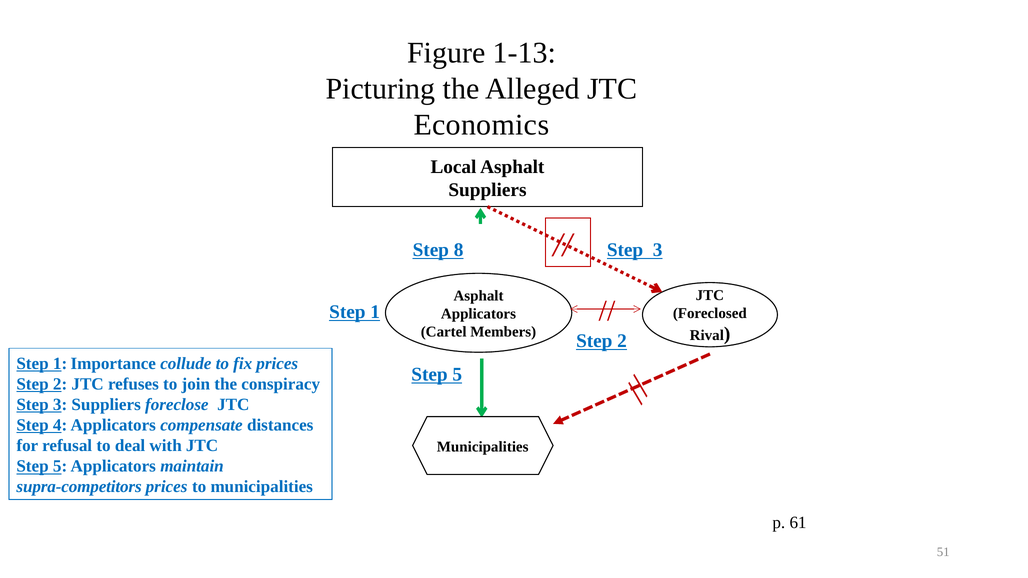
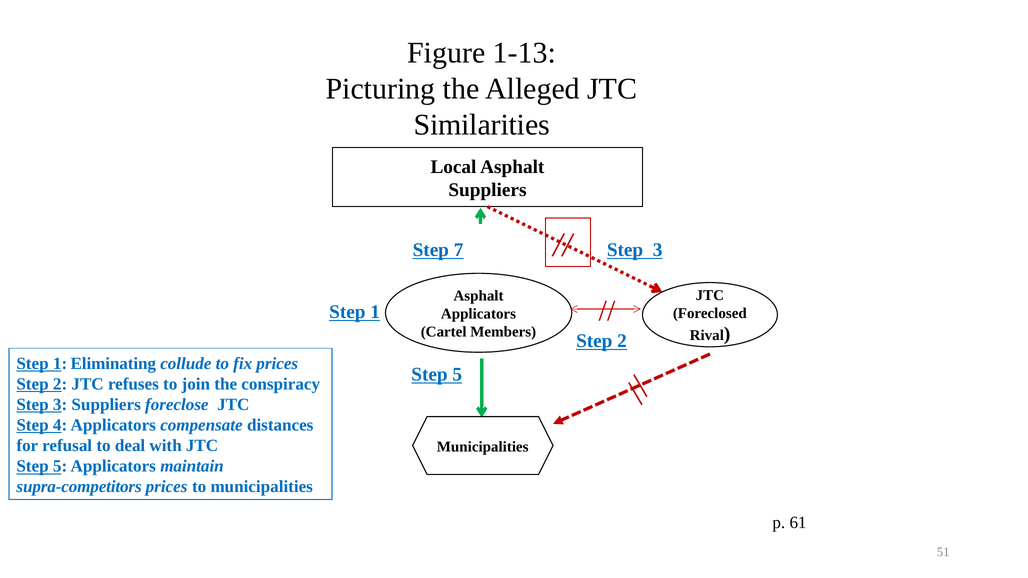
Economics: Economics -> Similarities (482, 125)
8: 8 -> 7 (459, 250)
Importance: Importance -> Eliminating (113, 364)
